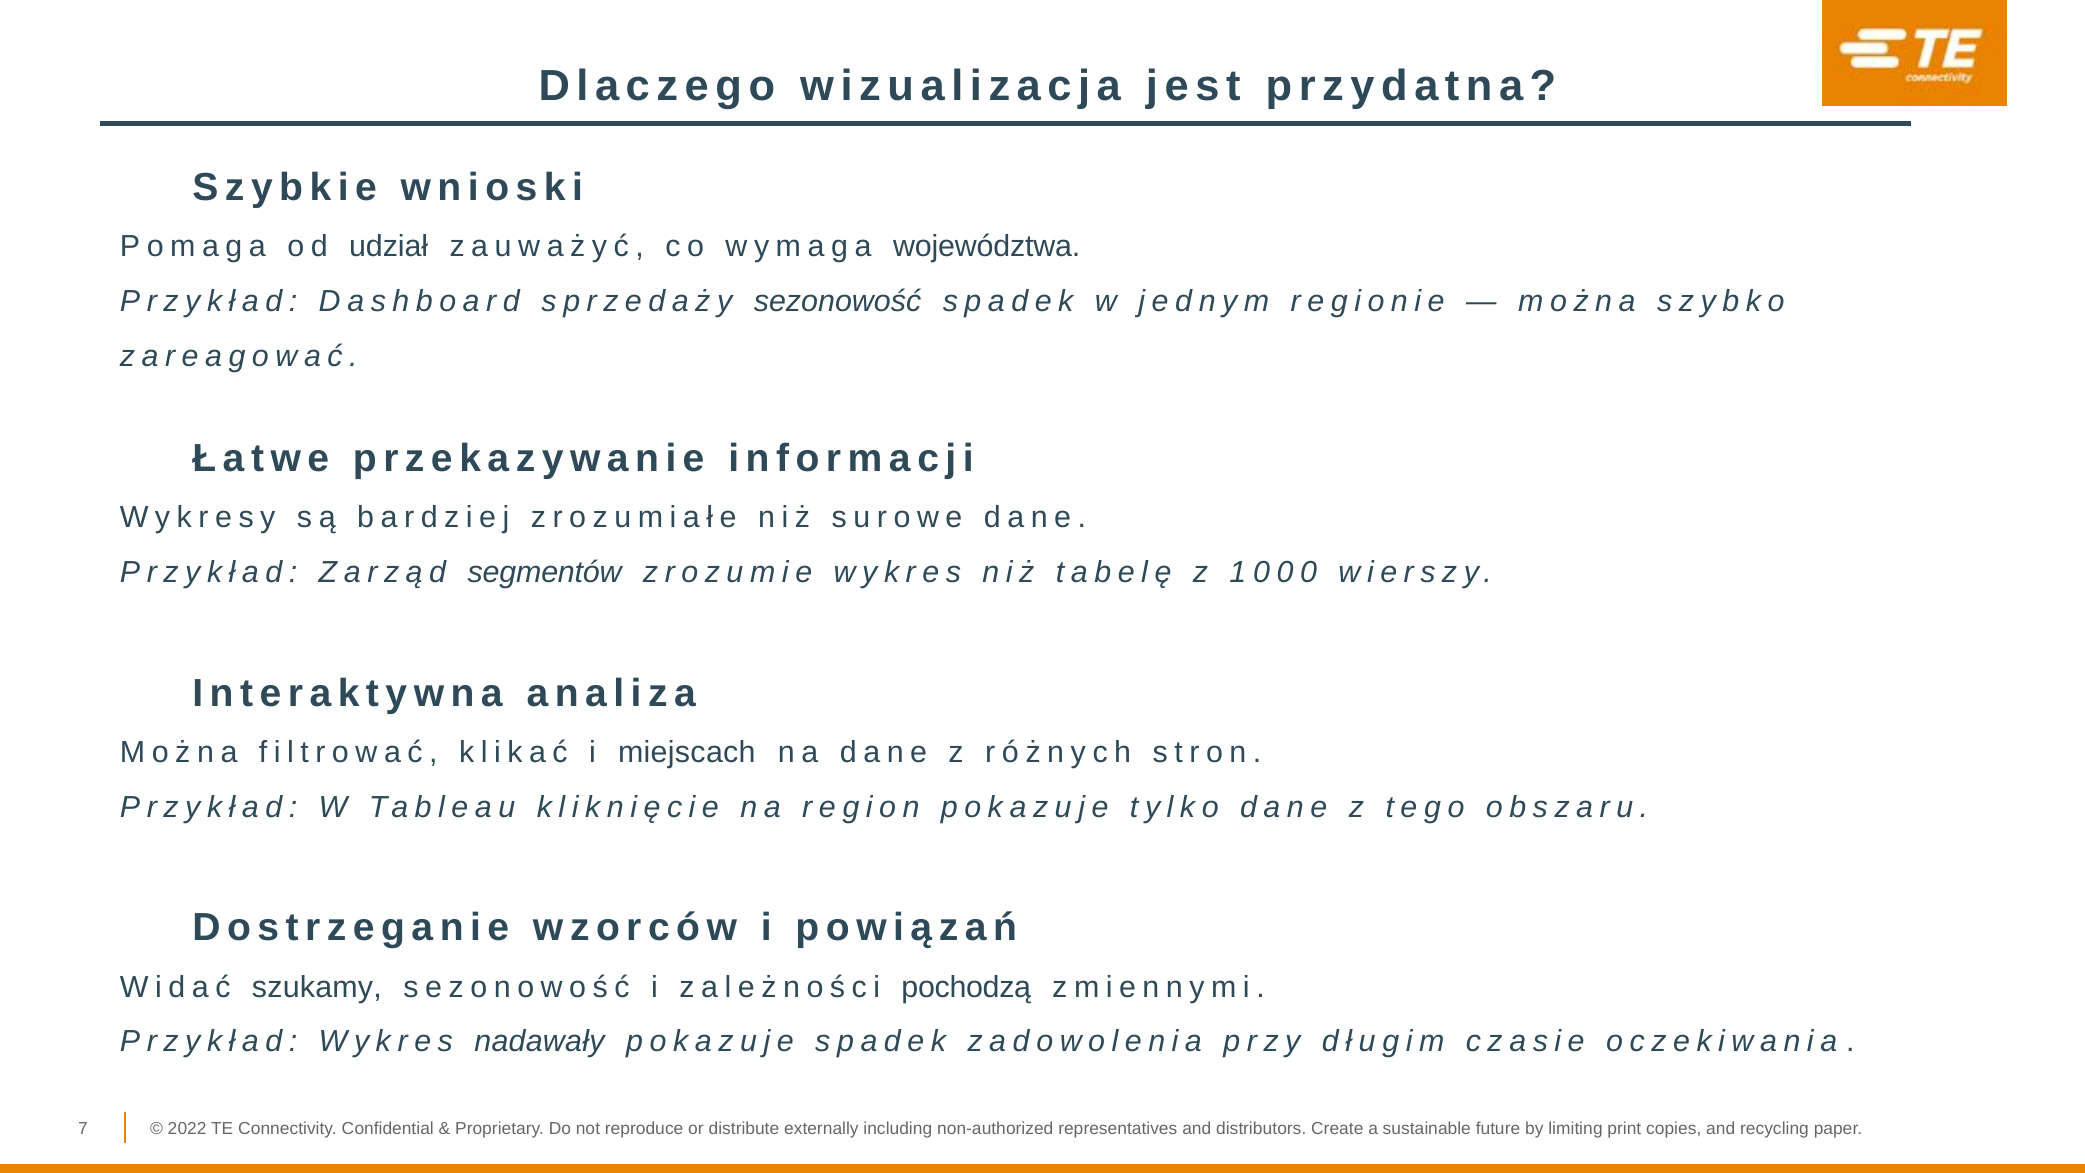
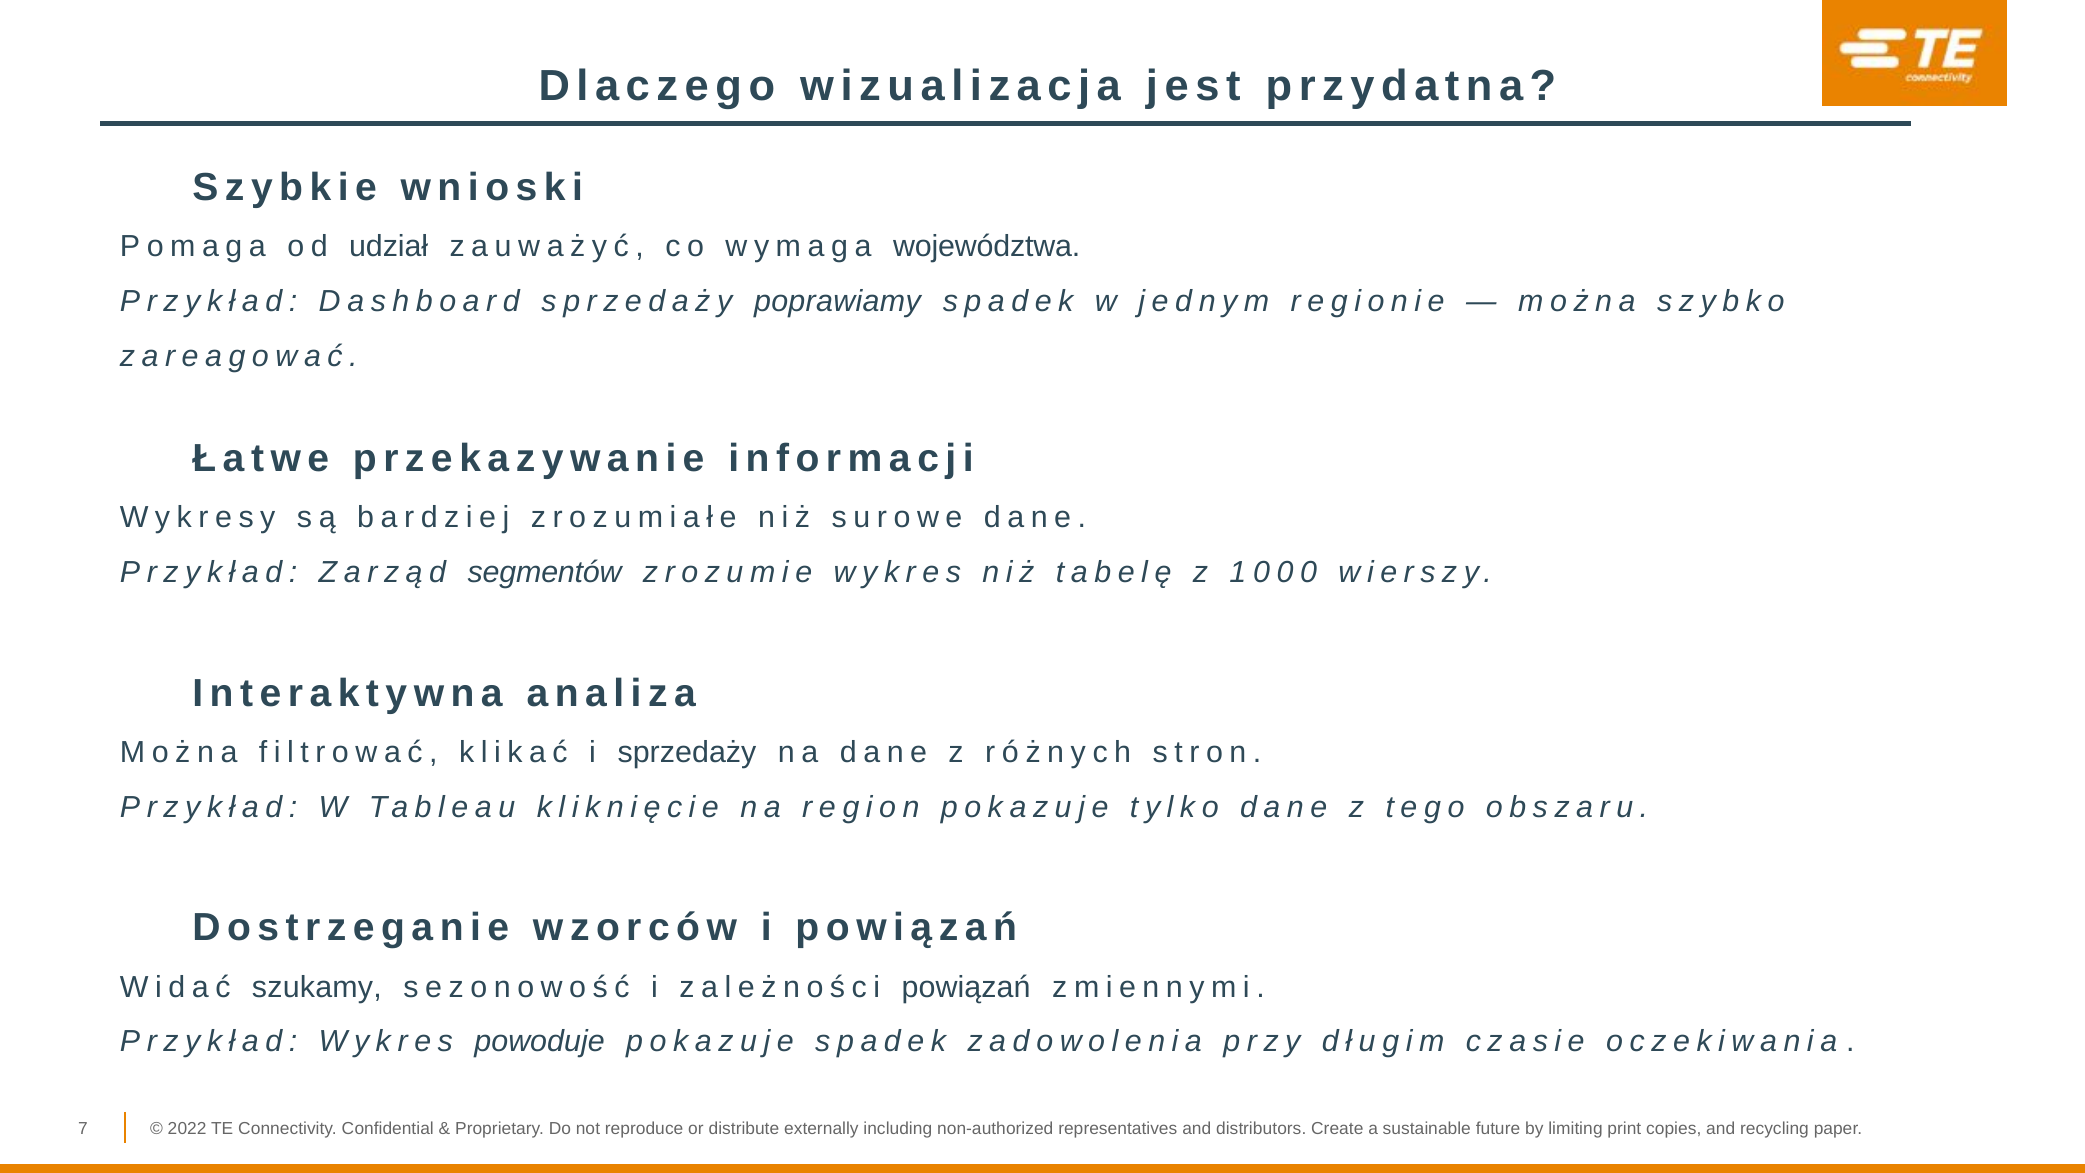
sprzedaży sezonowość: sezonowość -> poprawiamy (837, 301)
i miejscach: miejscach -> sprzedaży (687, 752)
zależności pochodzą: pochodzą -> powiązań (966, 987)
nadawały: nadawały -> powoduje (540, 1042)
